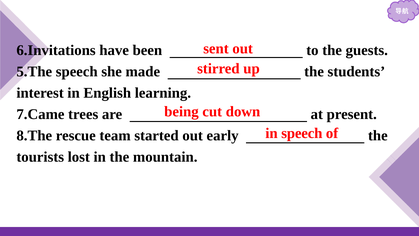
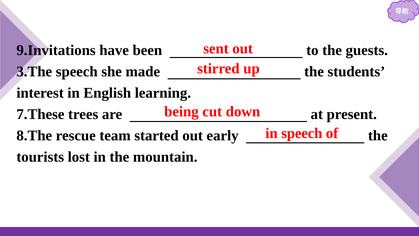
6.Invitations: 6.Invitations -> 9.Invitations (56, 50)
5.The: 5.The -> 3.The (34, 72)
7.Came: 7.Came -> 7.These (40, 114)
